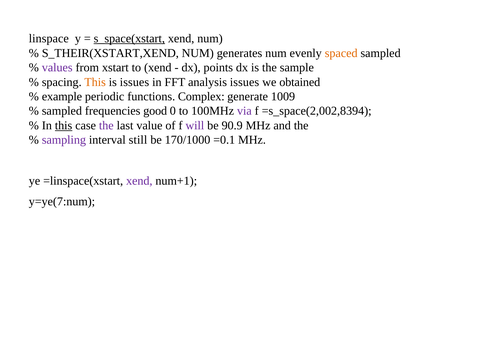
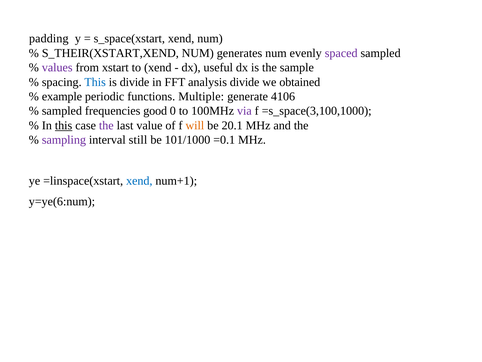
linspace: linspace -> padding (49, 39)
s_space(xstart underline: present -> none (129, 39)
spaced colour: orange -> purple (341, 53)
points: points -> useful (218, 67)
This colour: orange -> blue (95, 82)
is issues: issues -> divide (135, 82)
analysis issues: issues -> divide (245, 82)
Complex: Complex -> Multiple (201, 96)
1009: 1009 -> 4106 (283, 96)
=s_space(2,002,8394: =s_space(2,002,8394 -> =s_space(3,100,1000 (317, 111)
will colour: purple -> orange (195, 125)
90.9: 90.9 -> 20.1 (232, 125)
170/1000: 170/1000 -> 101/1000 (188, 140)
xend colour: purple -> blue (139, 181)
y=ye(7:num: y=ye(7:num -> y=ye(6:num (62, 201)
